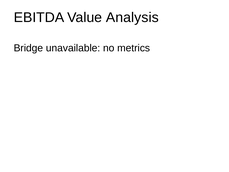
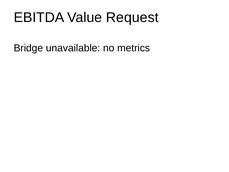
Analysis: Analysis -> Request (132, 17)
